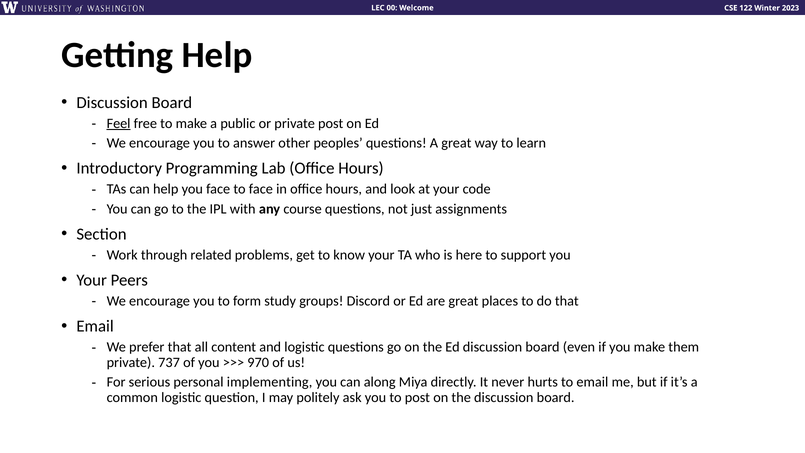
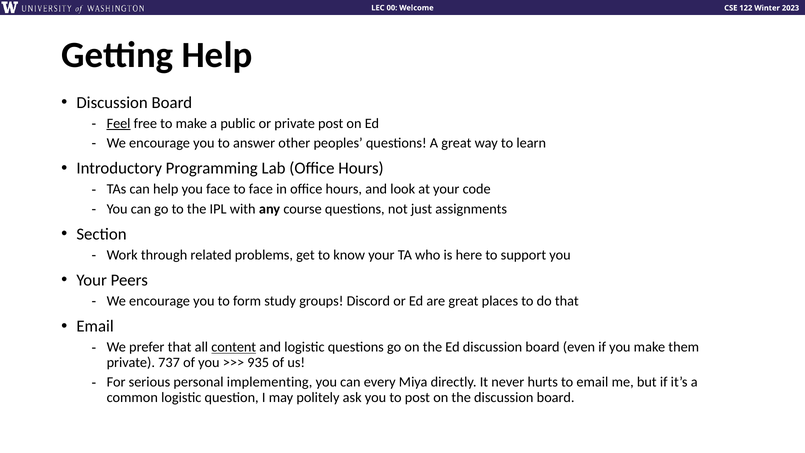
content underline: none -> present (234, 347)
970: 970 -> 935 (258, 362)
along: along -> every (380, 382)
